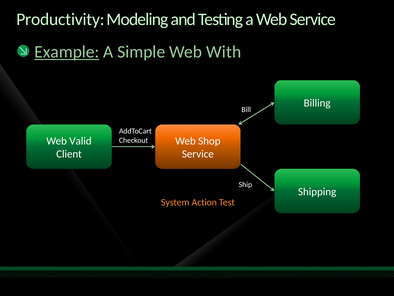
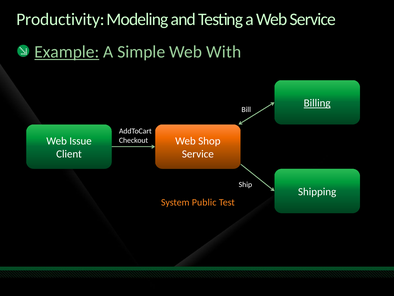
Billing underline: none -> present (317, 103)
Valid: Valid -> Issue (81, 141)
Action: Action -> Public (204, 202)
